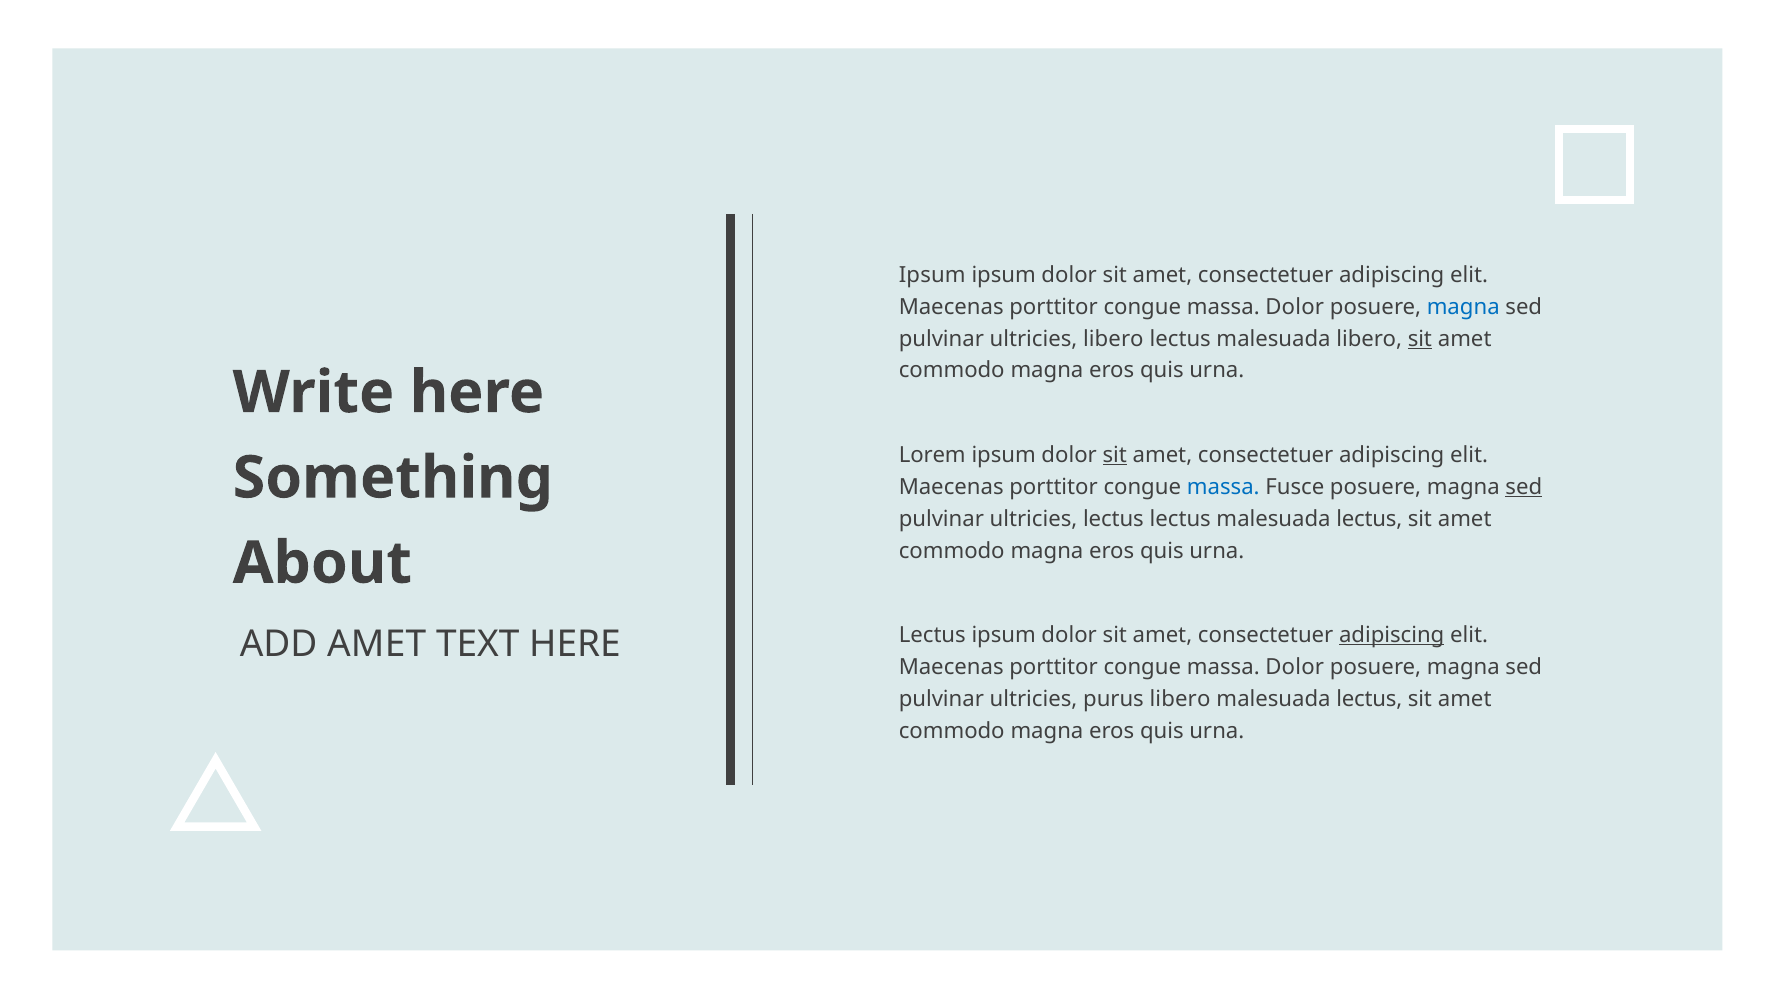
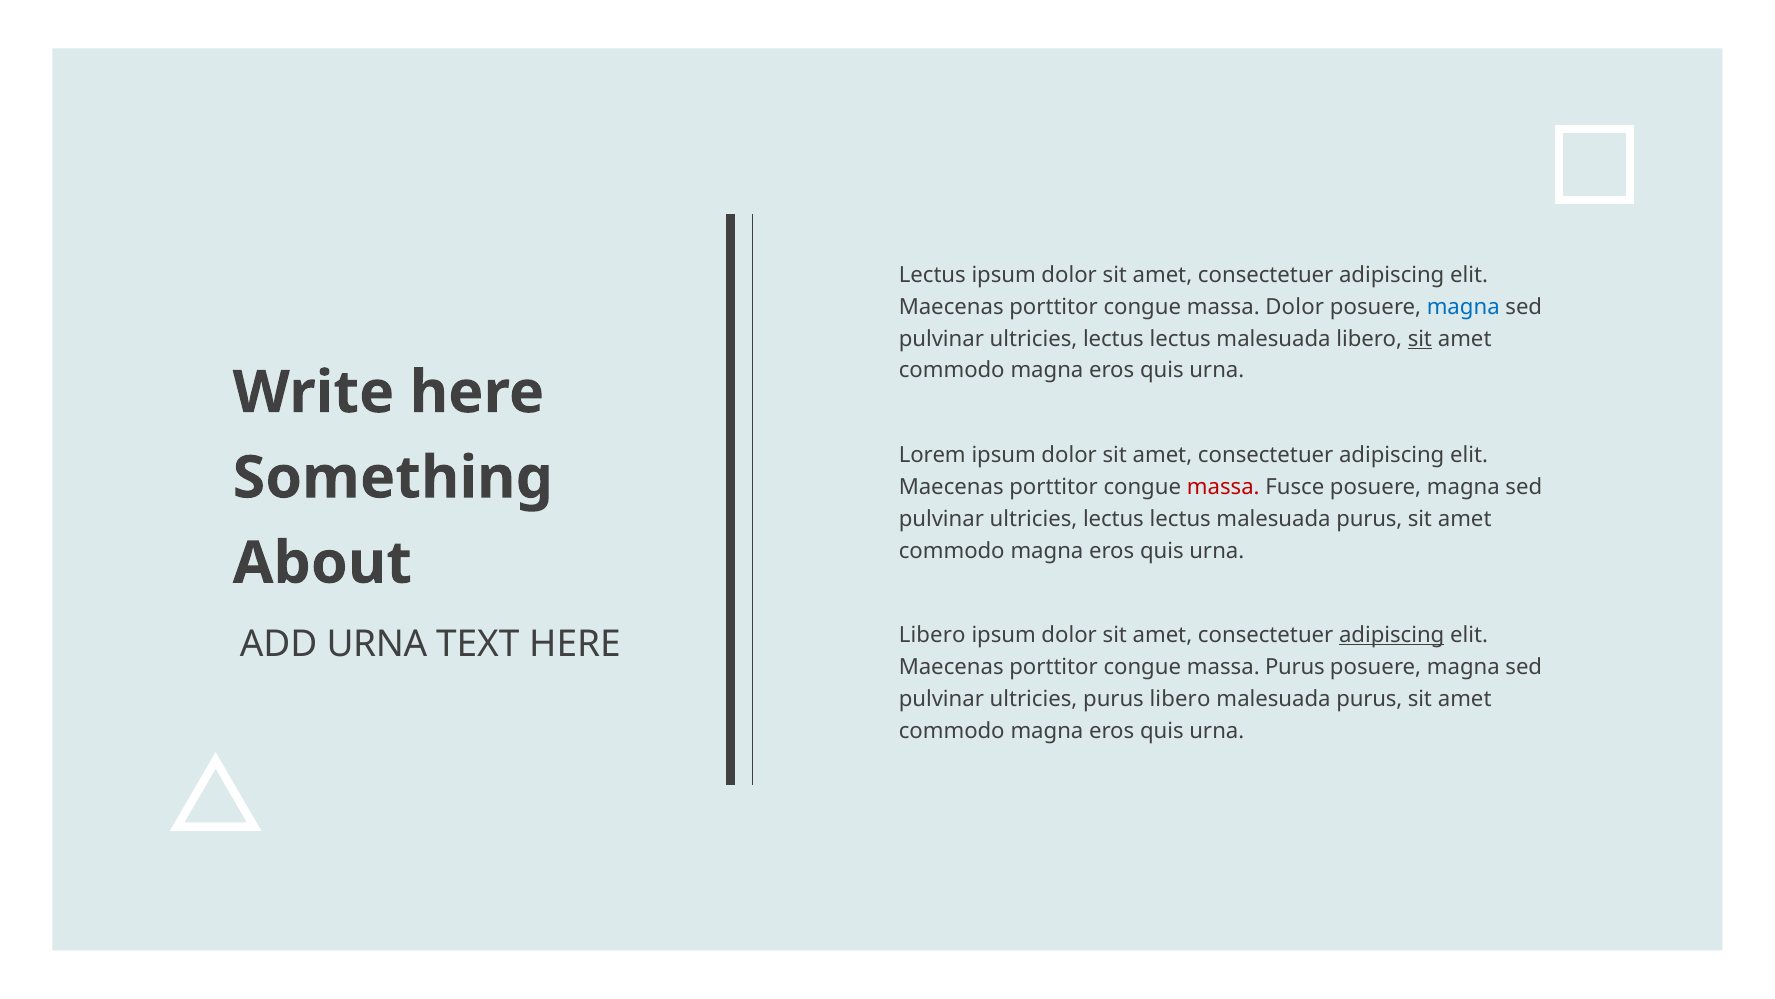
Ipsum: Ipsum -> Lectus (932, 275)
libero: libero -> lectus (1113, 339)
sit underline: present -> none (1115, 455)
massa colour: blue -> red (1223, 487)
sed underline: present -> none (1524, 487)
lectus malesuada lectus: lectus -> purus (1369, 518)
Lectus: Lectus -> Libero (932, 635)
ADD AMET: AMET -> URNA (377, 644)
Dolor: Dolor -> Purus (1295, 666)
lectus: lectus -> purus (1369, 698)
